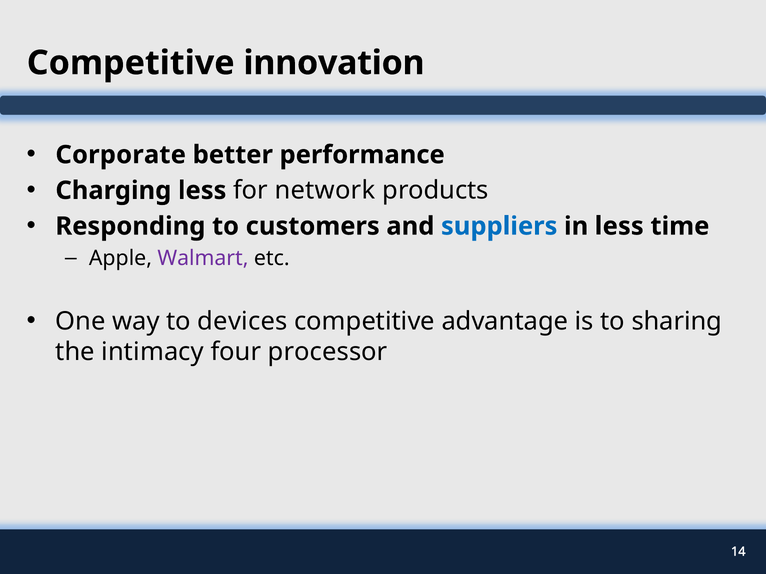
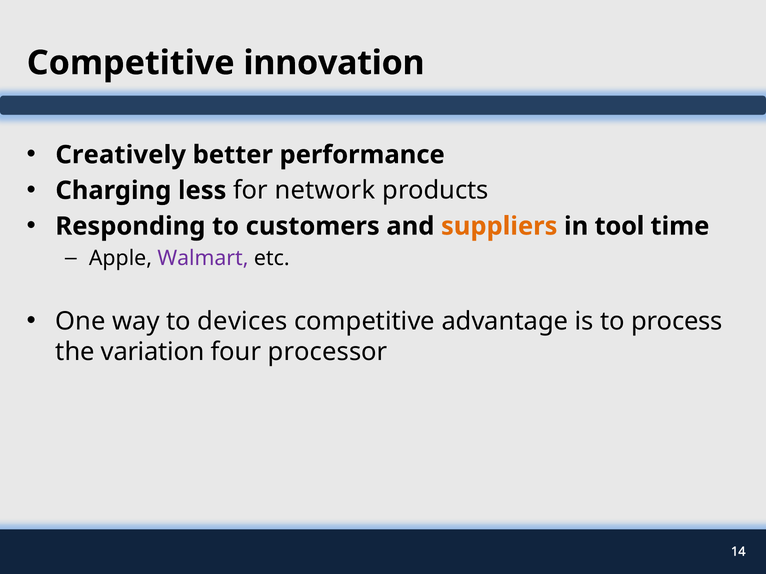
Corporate: Corporate -> Creatively (121, 155)
suppliers colour: blue -> orange (499, 226)
in less: less -> tool (619, 226)
sharing: sharing -> process (677, 322)
intimacy: intimacy -> variation (153, 352)
